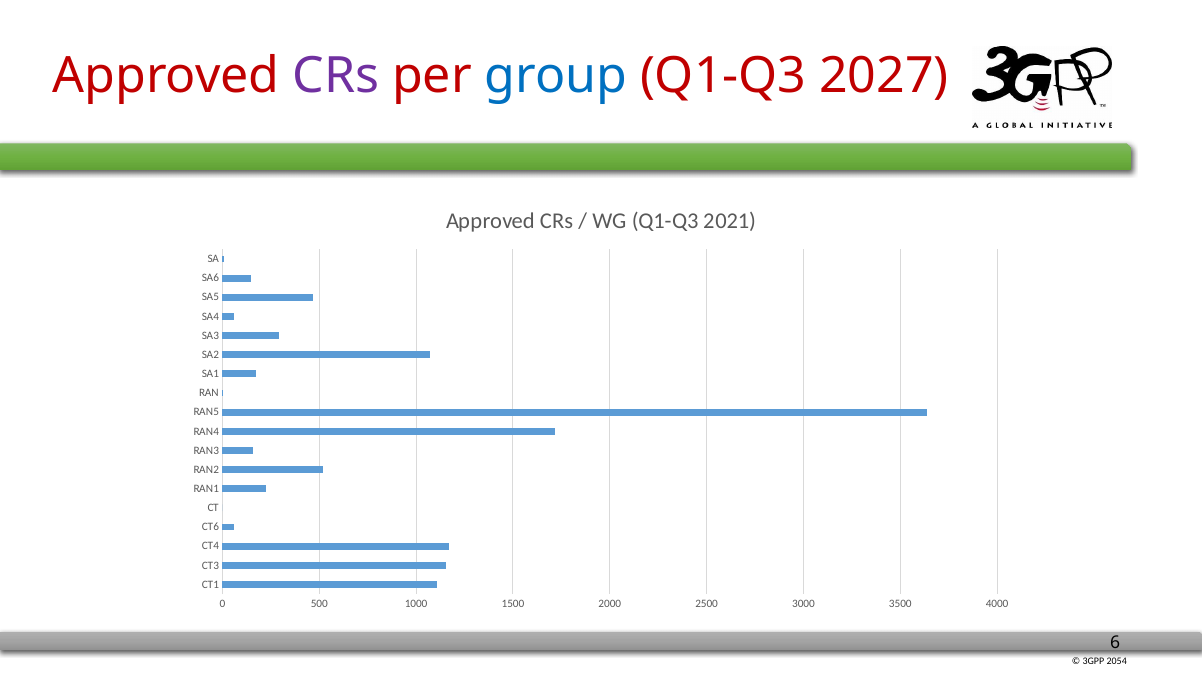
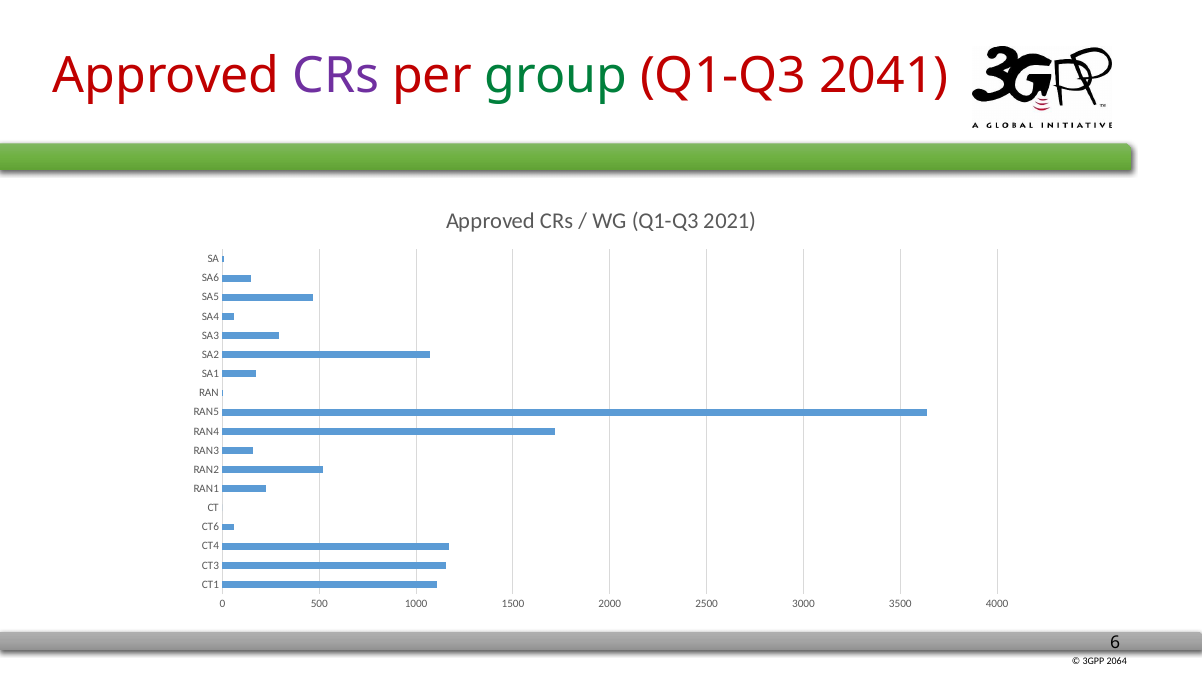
group colour: blue -> green (556, 76)
2027: 2027 -> 2041 (884, 76)
2054: 2054 -> 2064 (1117, 661)
